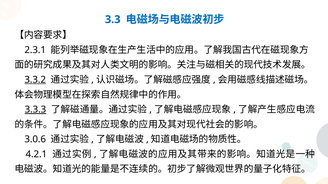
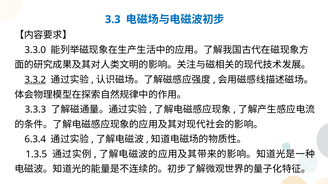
2.3.1: 2.3.1 -> 3.3.0 (35, 50)
3.3.3 underline: present -> none (35, 110)
3.0.6: 3.0.6 -> 6.3.4 (35, 140)
4.2.1: 4.2.1 -> 1.3.5 (36, 155)
